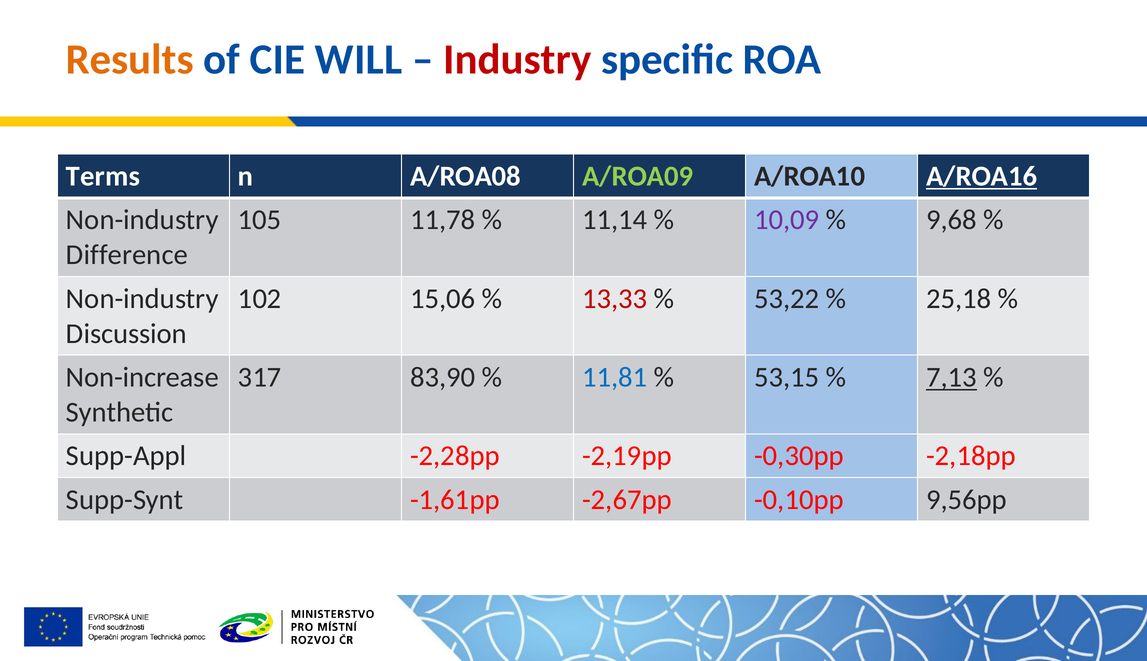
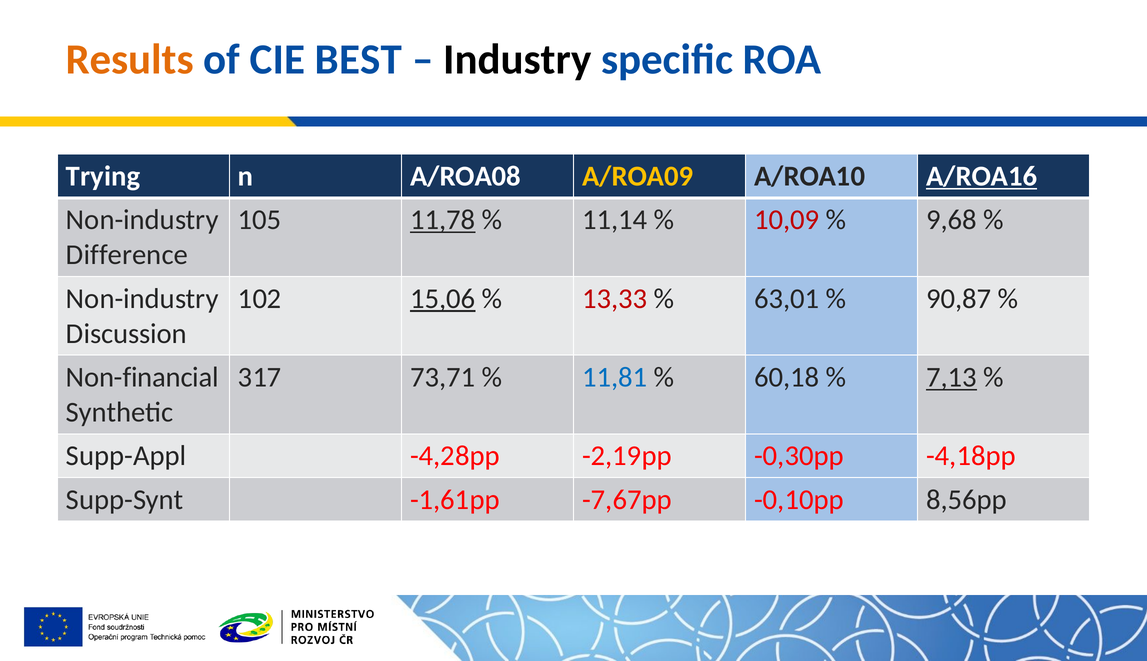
WILL: WILL -> BEST (359, 60)
Industry colour: red -> black (517, 60)
Terms: Terms -> Trying (103, 176)
A/ROA09 colour: light green -> yellow (638, 176)
11,78 underline: none -> present (443, 220)
10,09 colour: purple -> red (787, 220)
15,06 underline: none -> present (443, 298)
53,22: 53,22 -> 63,01 (787, 298)
25,18: 25,18 -> 90,87 (959, 298)
Non-increase: Non-increase -> Non-financial (142, 377)
83,90: 83,90 -> 73,71 (443, 377)
53,15: 53,15 -> 60,18 (787, 377)
-2,28pp: -2,28pp -> -4,28pp (455, 456)
-2,18pp: -2,18pp -> -4,18pp (971, 456)
-2,67pp: -2,67pp -> -7,67pp (627, 499)
9,56pp: 9,56pp -> 8,56pp (967, 499)
